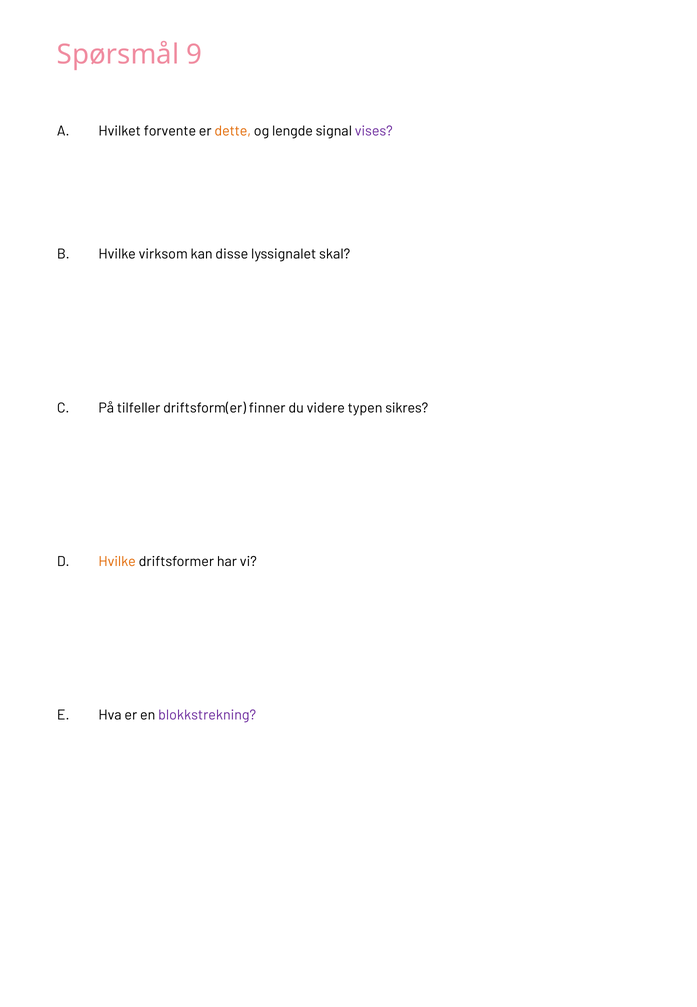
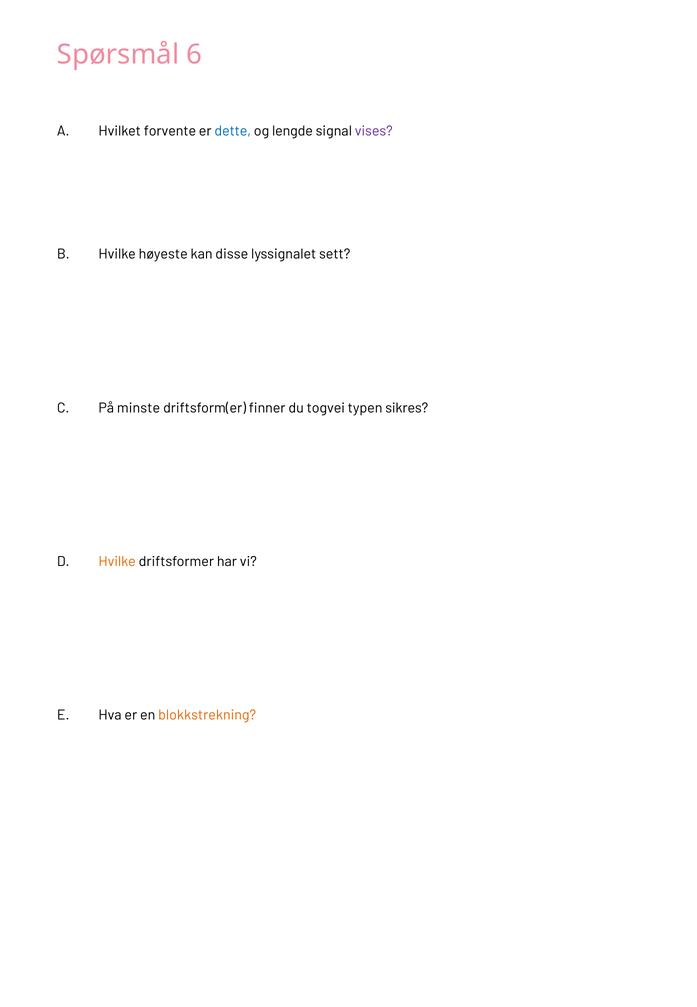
9: 9 -> 6 (194, 55)
dette colour: orange -> blue (233, 131)
virksom: virksom -> høyeste (163, 254)
skal: skal -> sett (335, 254)
tilfeller: tilfeller -> minste (139, 408)
videre: videre -> togvei (326, 408)
blokkstrekning colour: purple -> orange (207, 715)
